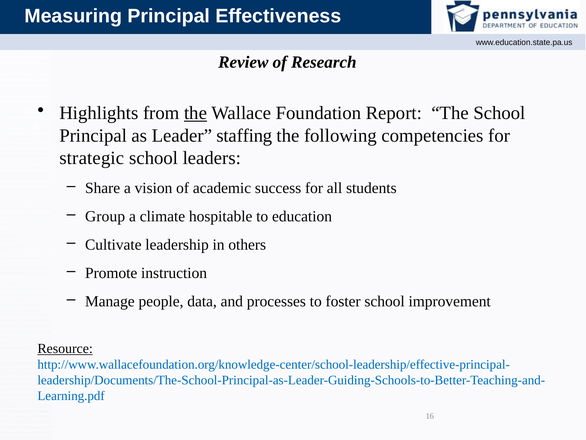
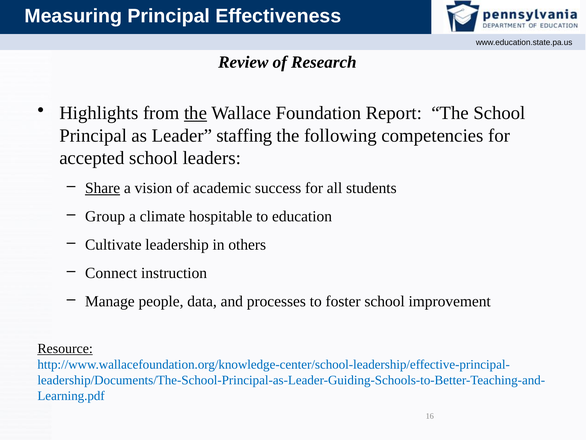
strategic: strategic -> accepted (92, 158)
Share underline: none -> present (103, 188)
Promote: Promote -> Connect (111, 273)
